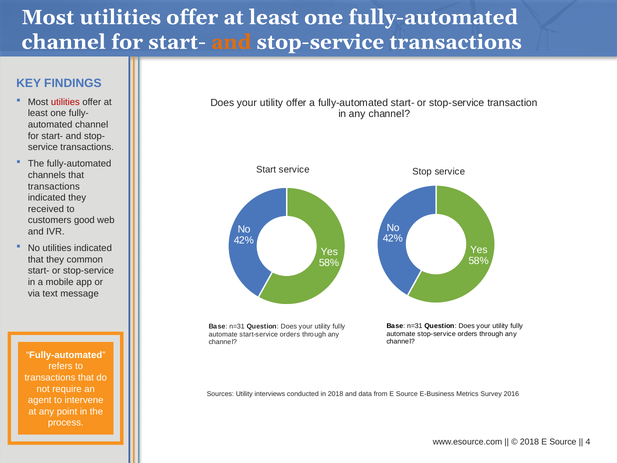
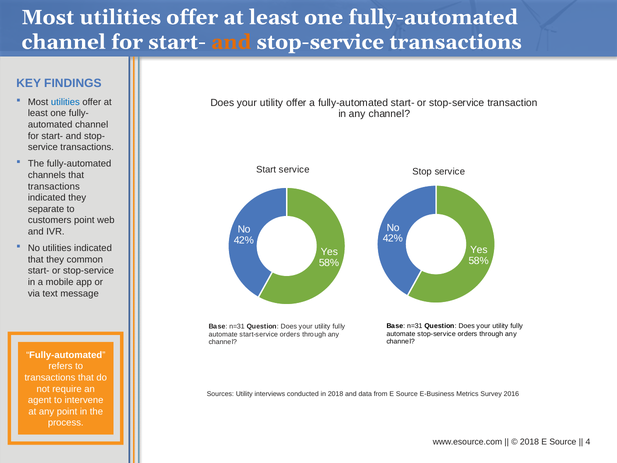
utilities colour: red -> blue (65, 102)
received: received -> separate (46, 209)
customers good: good -> point (84, 220)
